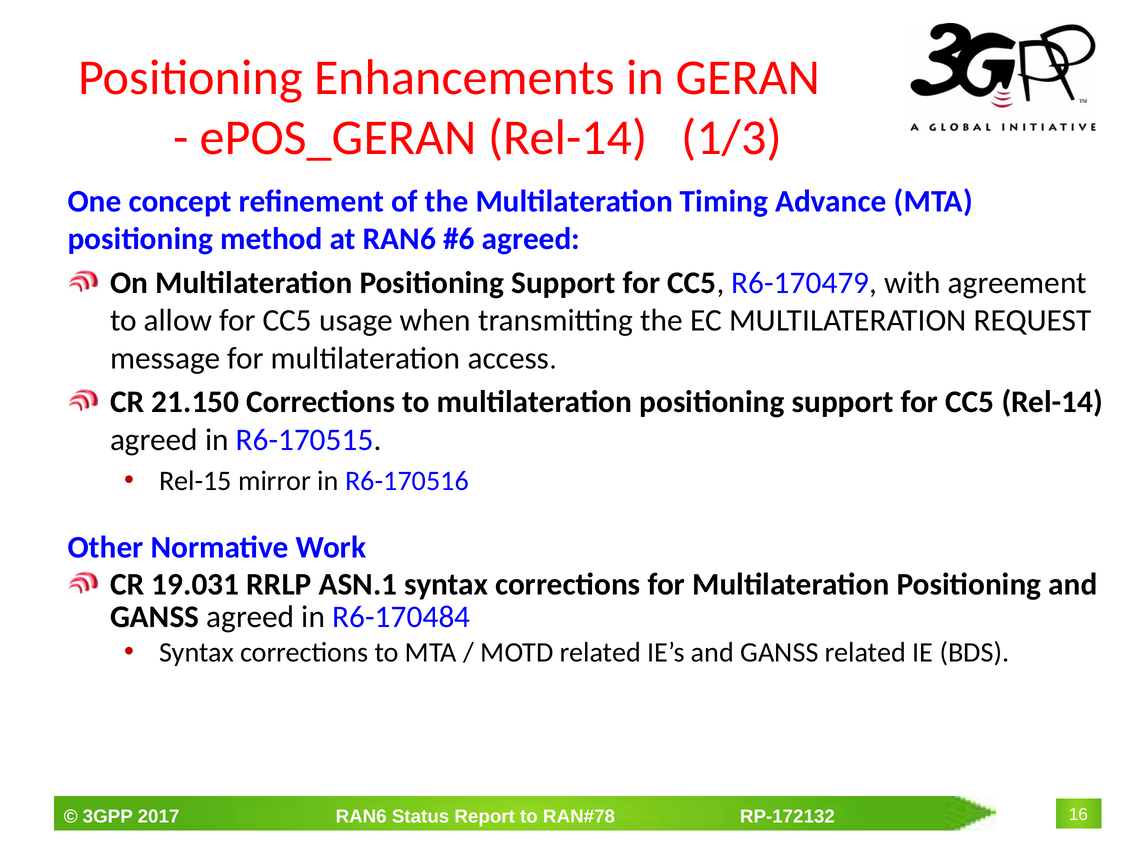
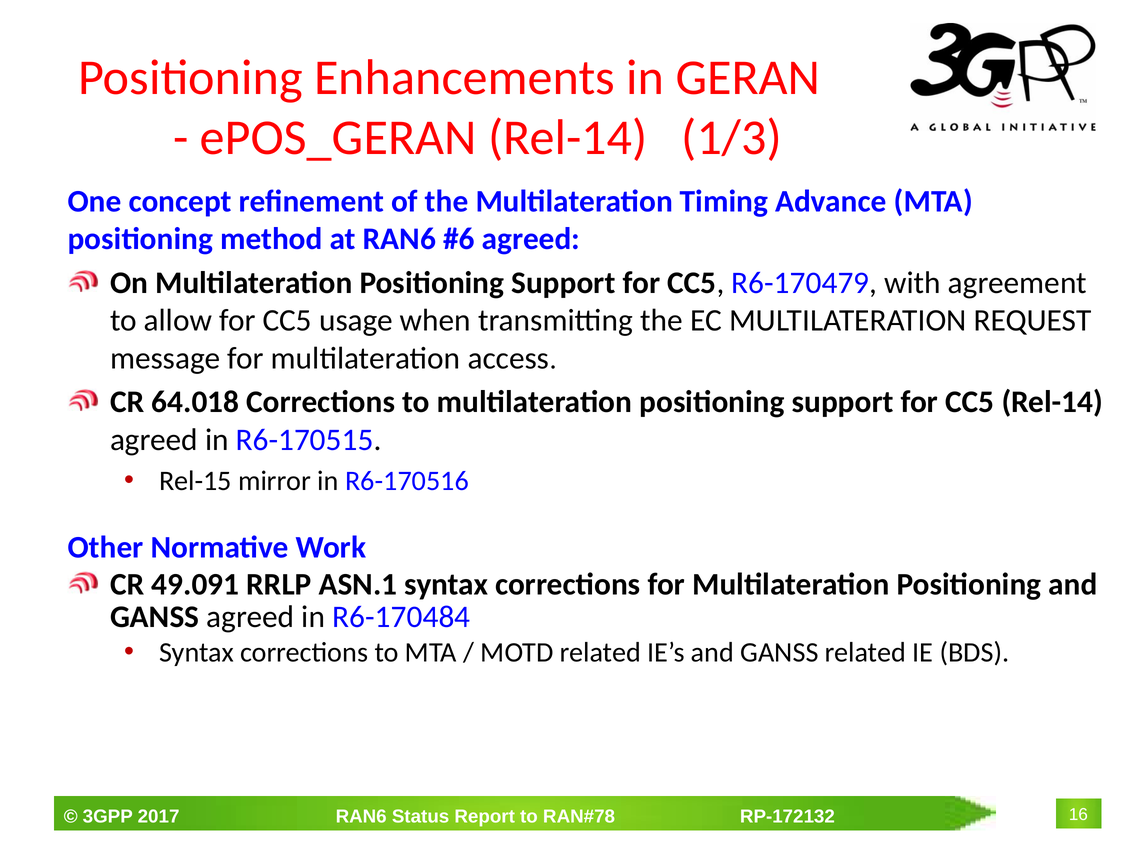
21.150: 21.150 -> 64.018 (195, 402)
19.031: 19.031 -> 49.091 (195, 584)
